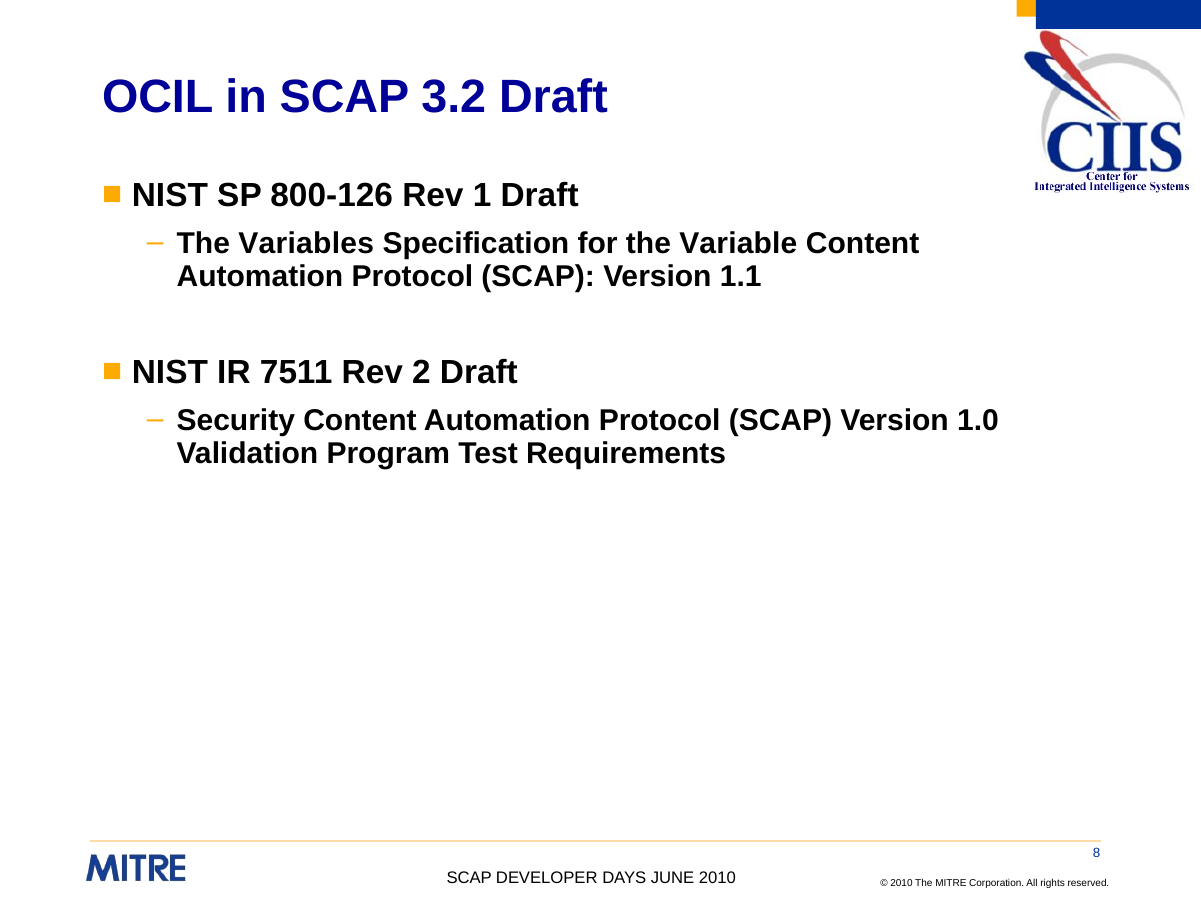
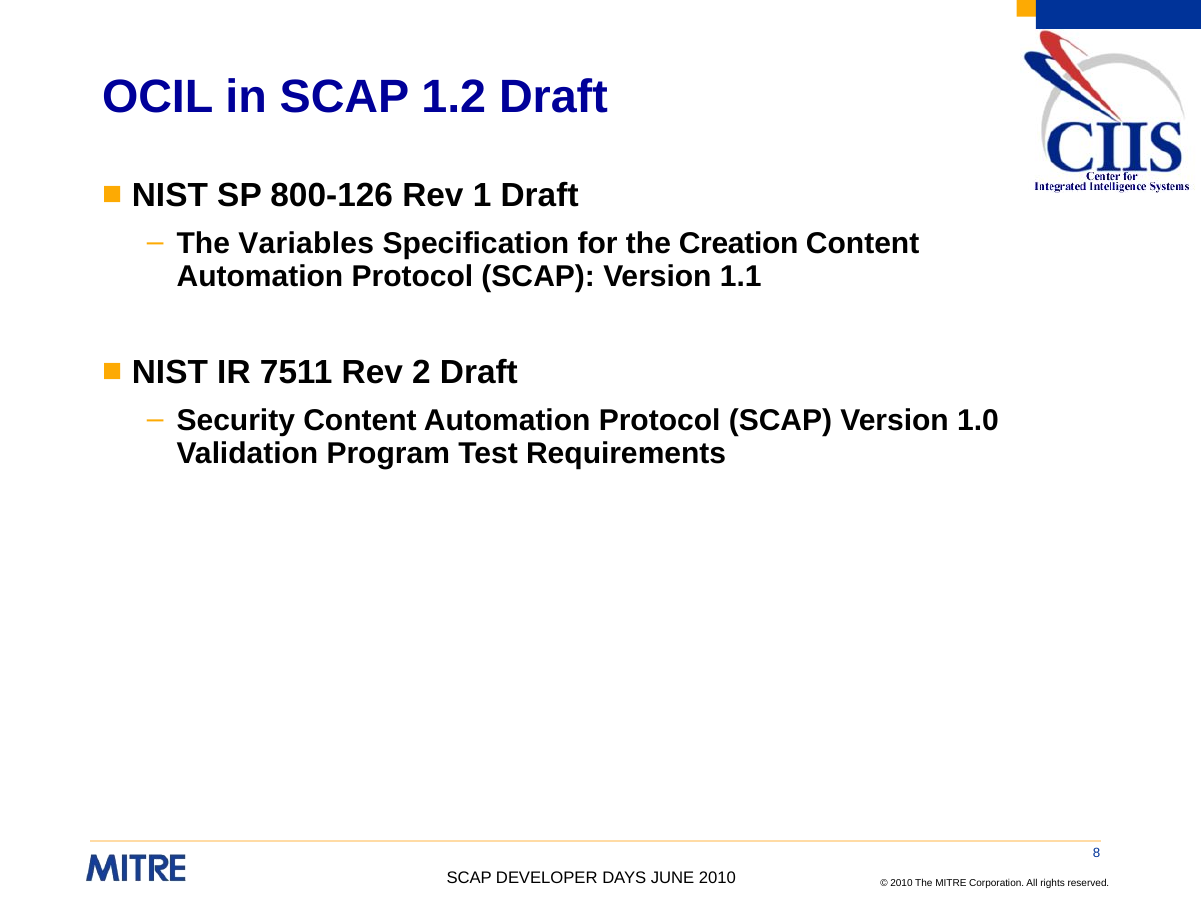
3.2: 3.2 -> 1.2 (454, 97)
Variable: Variable -> Creation (739, 244)
